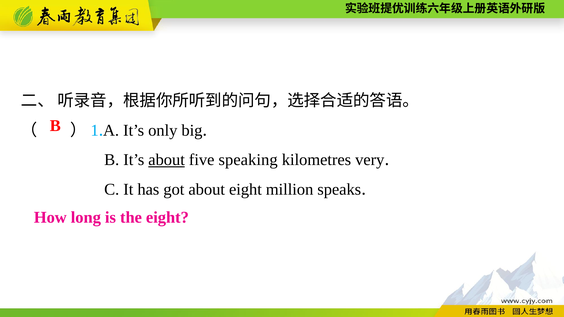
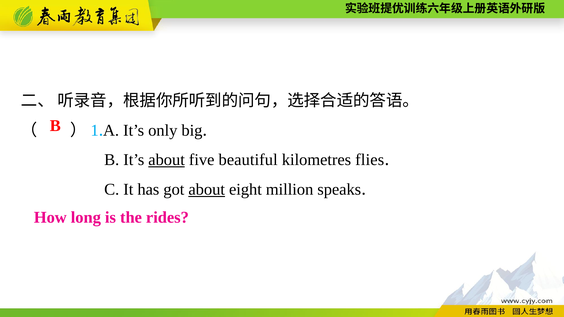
speaking: speaking -> beautiful (248, 160)
very: very -> flies (370, 160)
about underline: none -> present (207, 190)
the eight: eight -> rides (167, 218)
